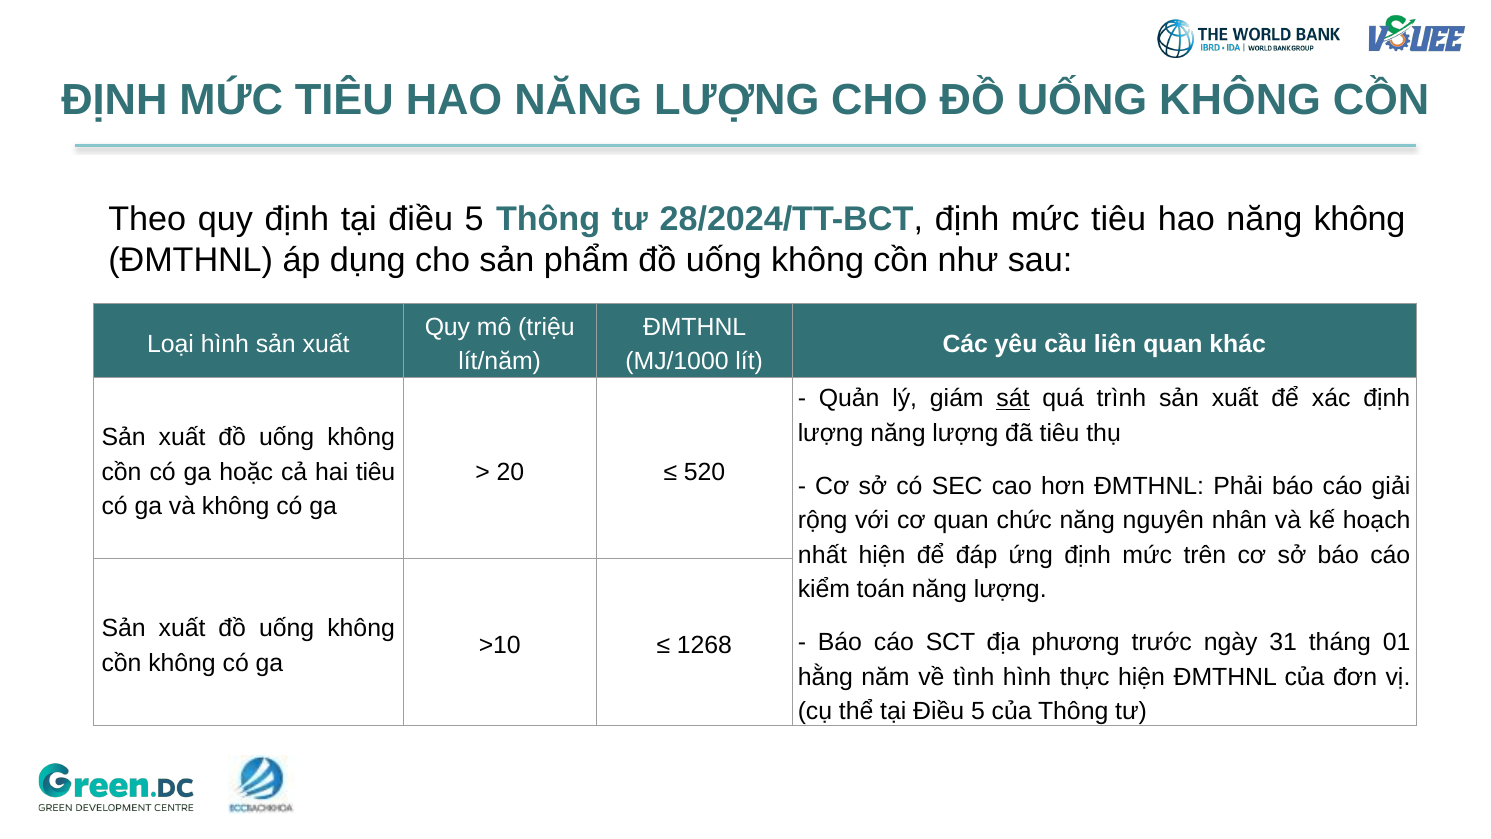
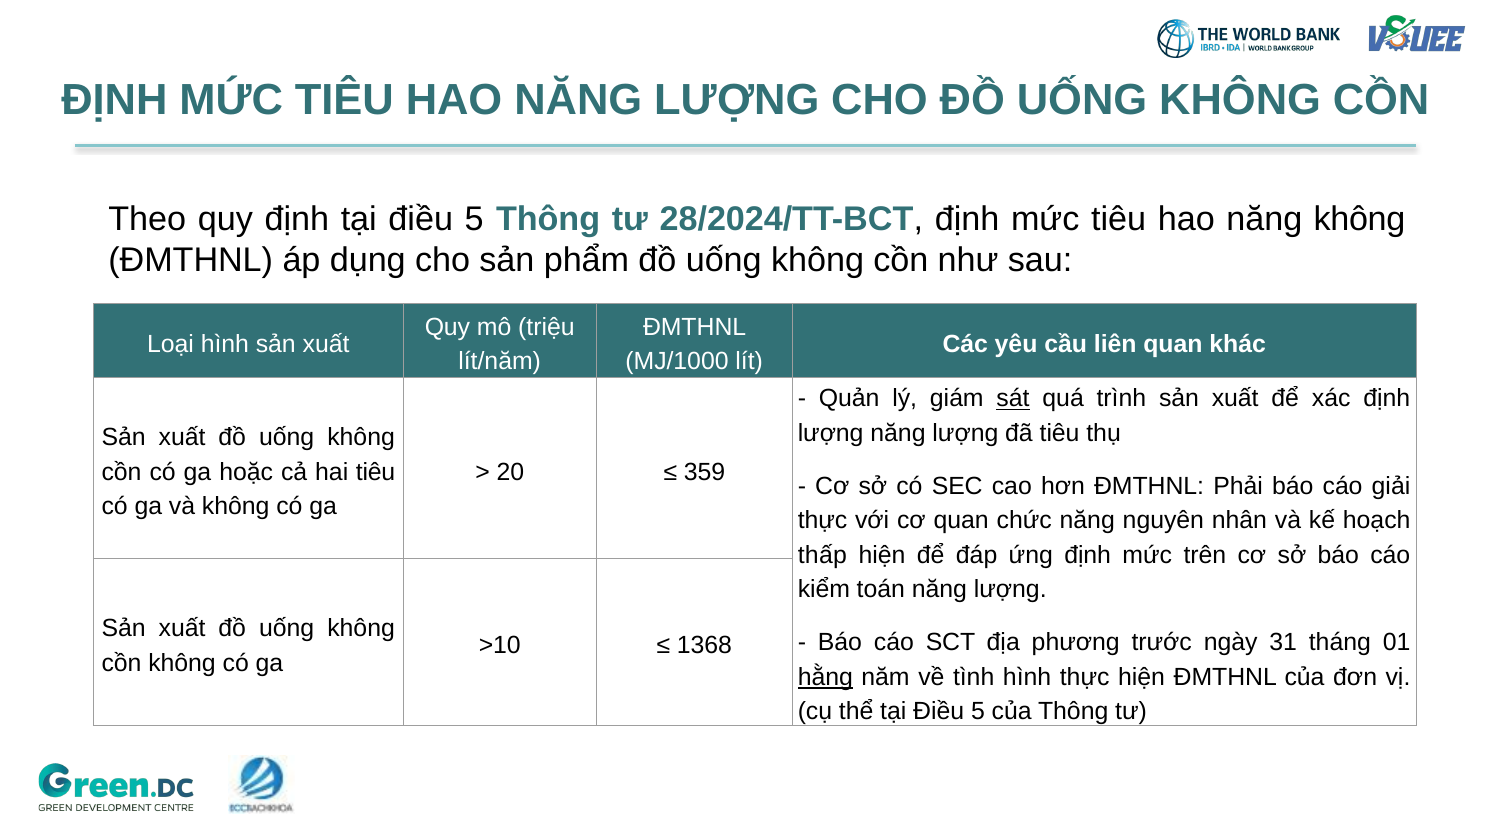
520: 520 -> 359 (704, 472)
rộng: rộng -> thực (823, 520)
nhất: nhất -> thấp (822, 555)
1268: 1268 -> 1368 (704, 645)
hằng underline: none -> present (825, 677)
